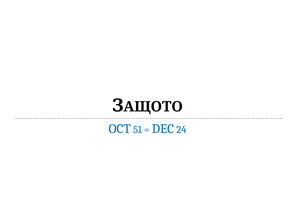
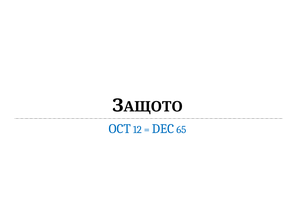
51: 51 -> 12 (137, 129)
24: 24 -> 65 (181, 129)
